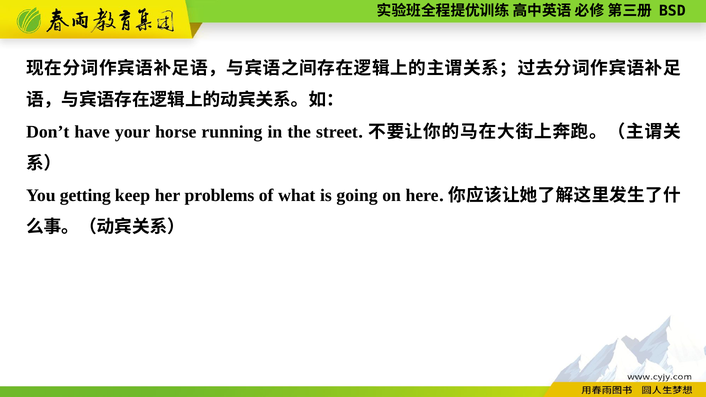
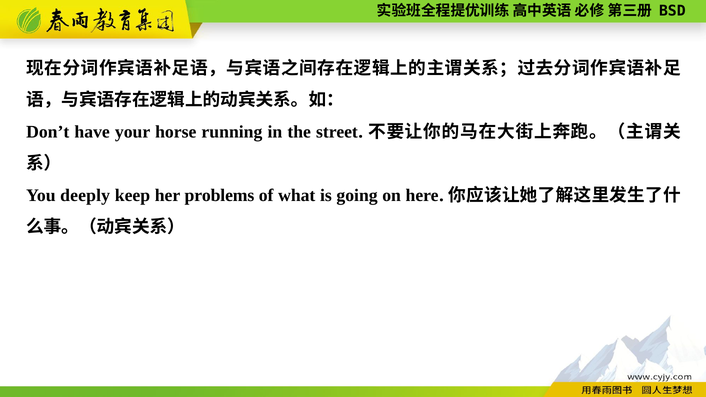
getting: getting -> deeply (85, 195)
